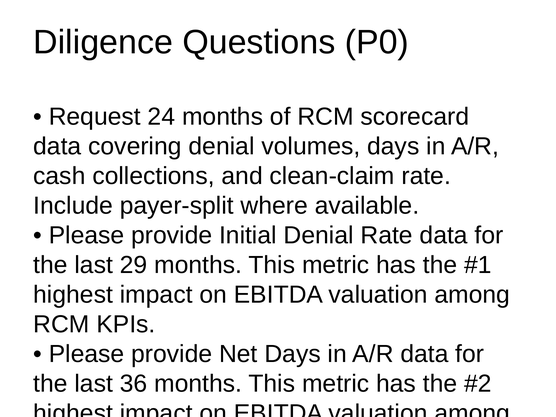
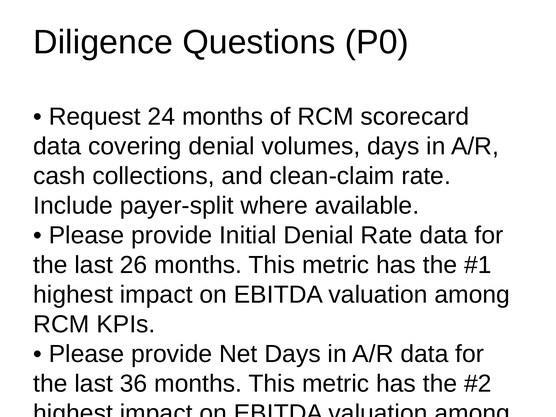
29: 29 -> 26 (134, 265)
